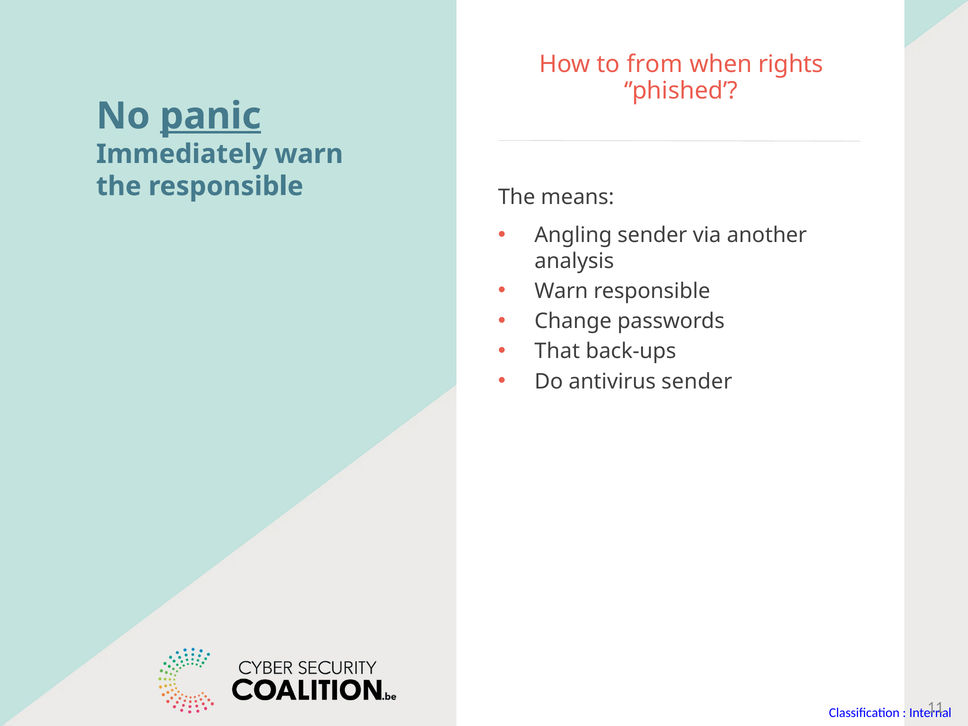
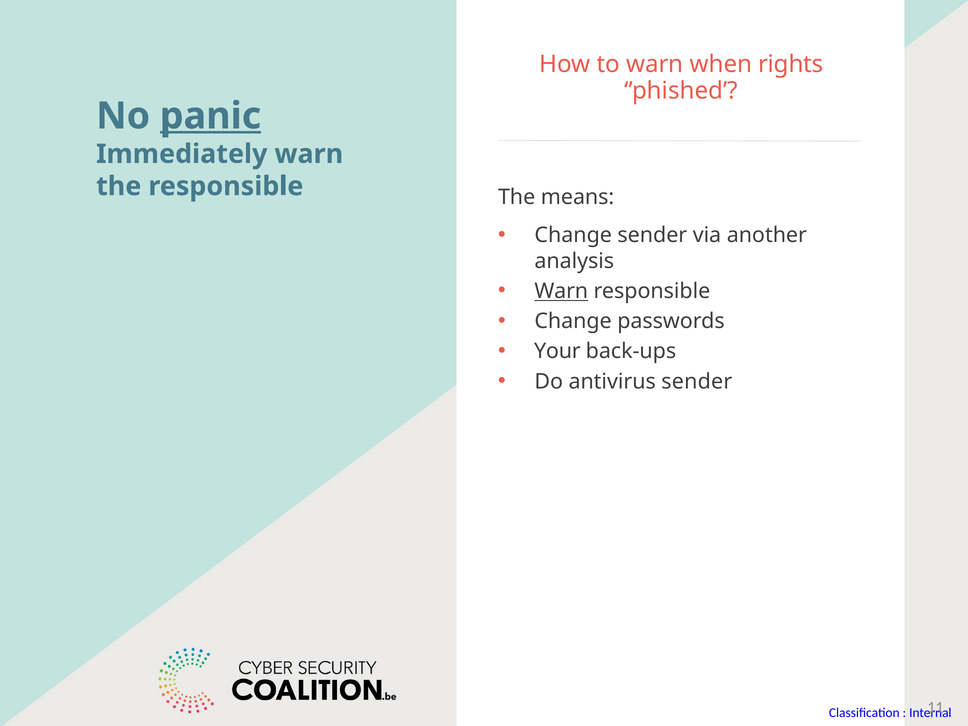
to from: from -> warn (655, 64)
Angling: Angling -> Change (573, 235)
Warn underline: none -> present (561, 291)
That: That -> Your (557, 351)
